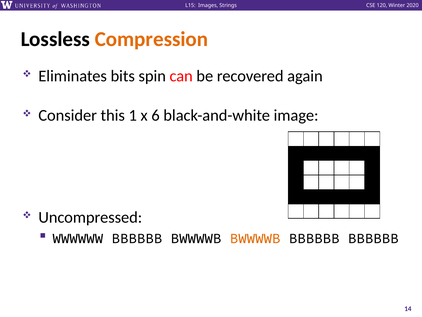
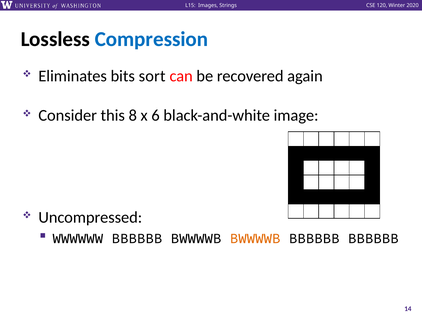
Compression colour: orange -> blue (151, 39)
spin: spin -> sort (152, 76)
1: 1 -> 8 (133, 115)
